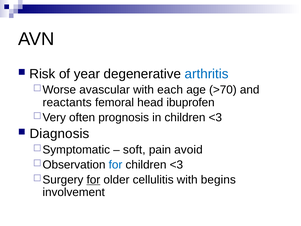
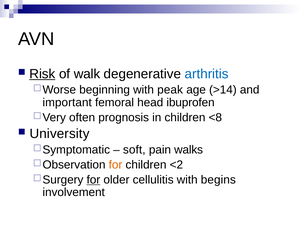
Risk underline: none -> present (42, 74)
year: year -> walk (87, 74)
avascular: avascular -> beginning (105, 90)
each: each -> peak (170, 90)
>70: >70 -> >14 (223, 90)
reactants: reactants -> important (67, 102)
in children <3: <3 -> <8 (215, 117)
Diagnosis: Diagnosis -> University (60, 134)
avoid: avoid -> walks (189, 150)
for colour: blue -> orange (116, 165)
<3: <3 -> <2 (176, 165)
